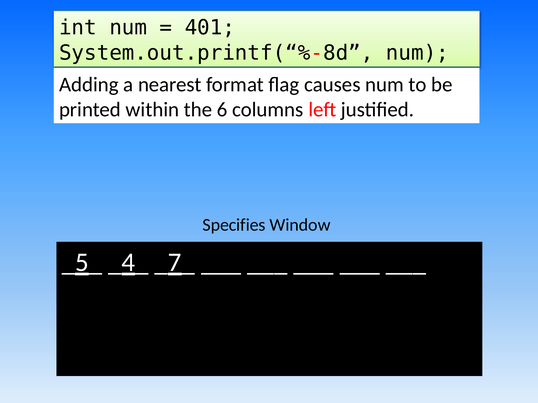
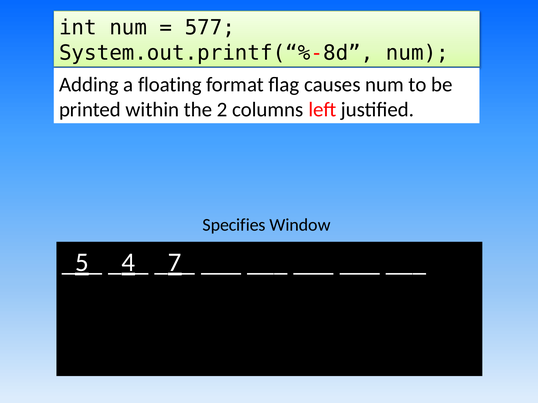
401: 401 -> 577 (210, 28)
nearest: nearest -> floating (170, 85)
6: 6 -> 2 (222, 110)
